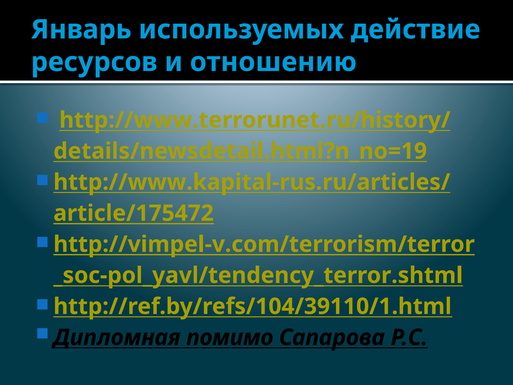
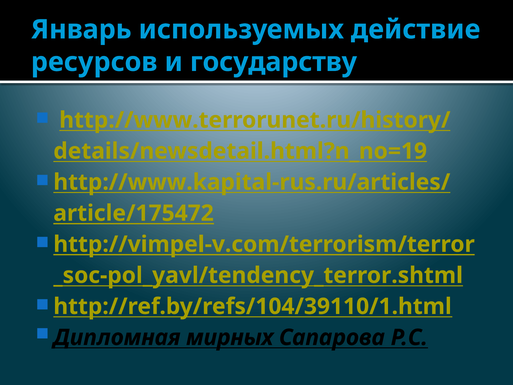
отношению: отношению -> государству (273, 62)
помимо: помимо -> мирных (230, 337)
